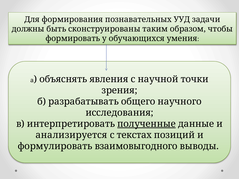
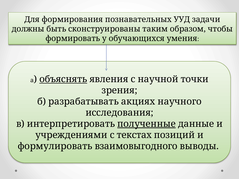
объяснять underline: none -> present (63, 79)
общего: общего -> акциях (138, 102)
анализируется: анализируется -> учреждениями (71, 135)
